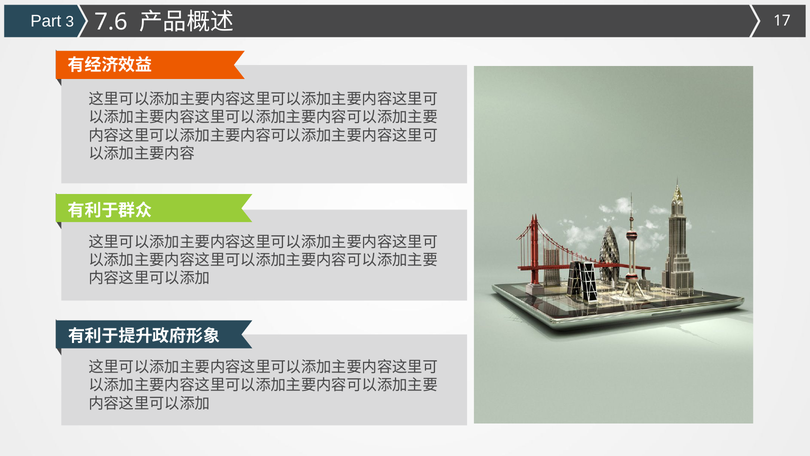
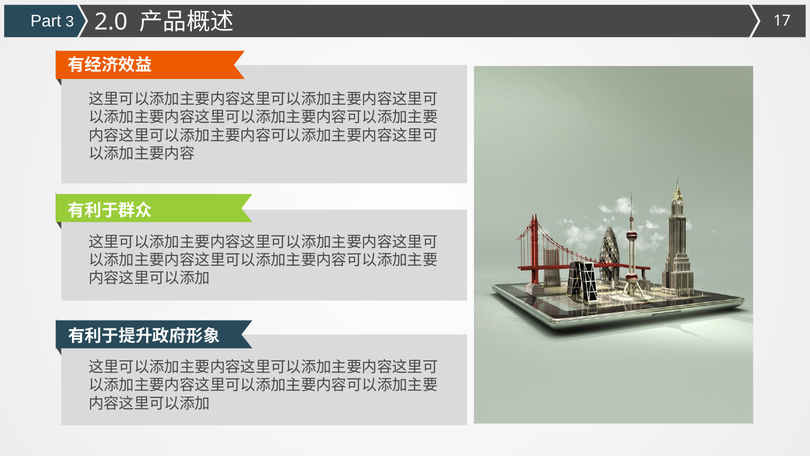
7.6: 7.6 -> 2.0 (111, 22)
